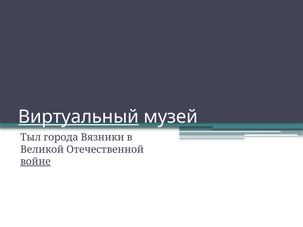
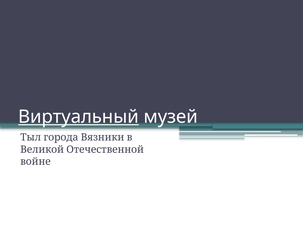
войне underline: present -> none (35, 162)
